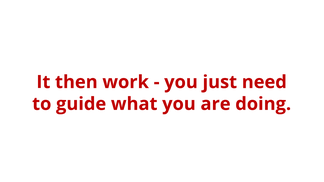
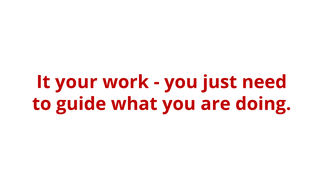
then: then -> your (76, 82)
